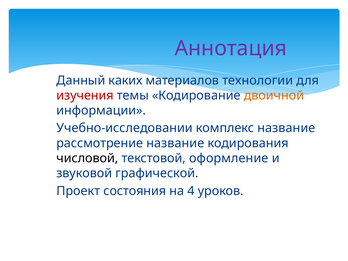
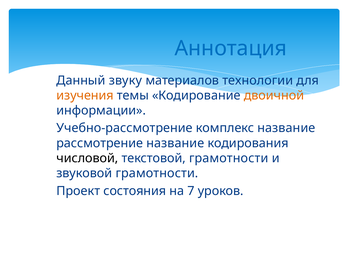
Аннотация colour: purple -> blue (231, 48)
каких: каких -> звуку (125, 80)
изучения colour: red -> orange (85, 95)
Учебно-исследовании: Учебно-исследовании -> Учебно-рассмотрение (125, 128)
текстовой оформление: оформление -> грамотности (229, 158)
звуковой графической: графической -> грамотности (157, 173)
4: 4 -> 7 (191, 191)
